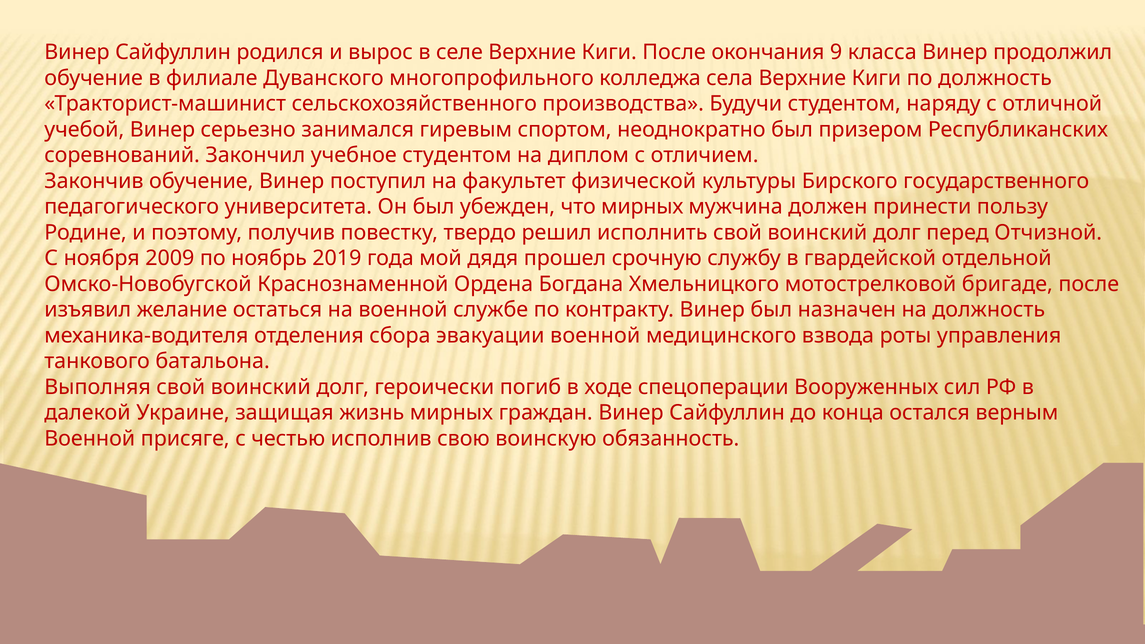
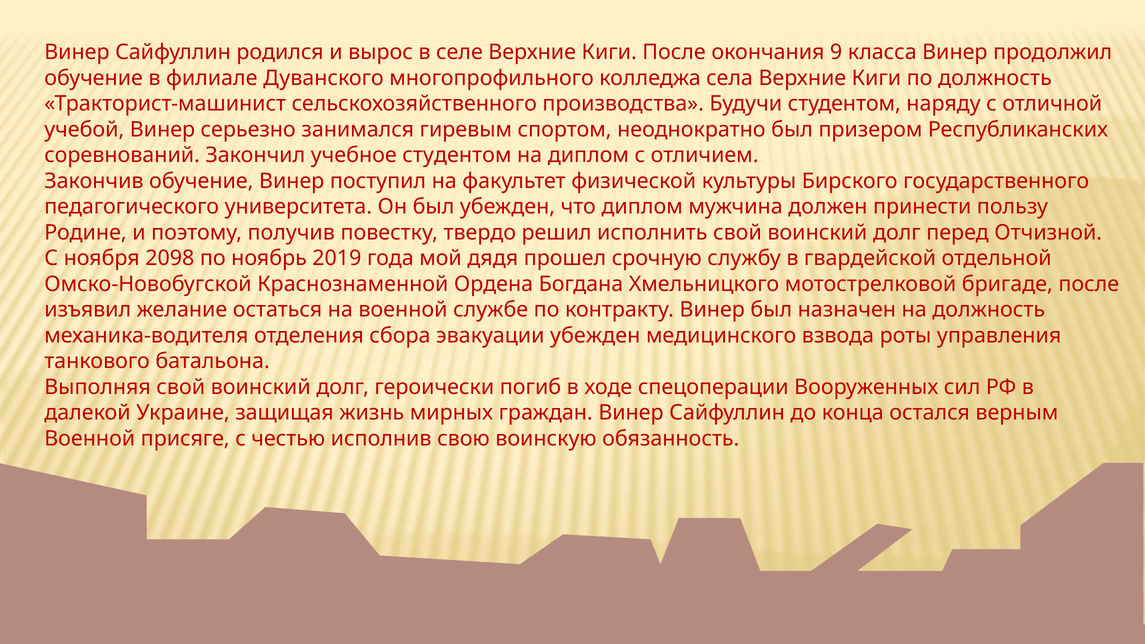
что мирных: мирных -> диплом (642, 207)
2009: 2009 -> 2098 (170, 258)
эвакуации военной: военной -> убежден (595, 335)
